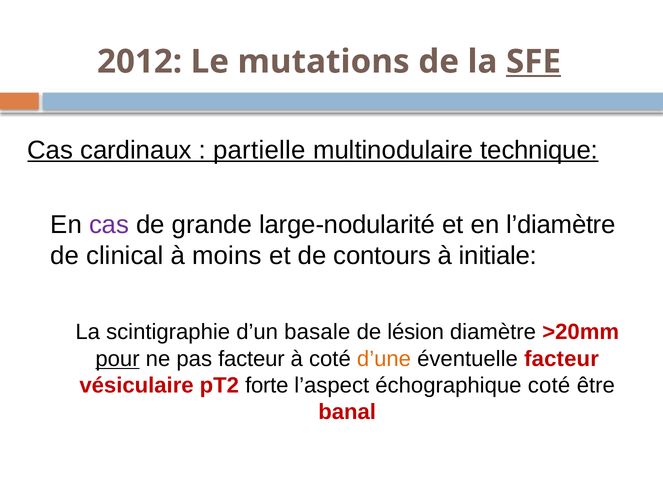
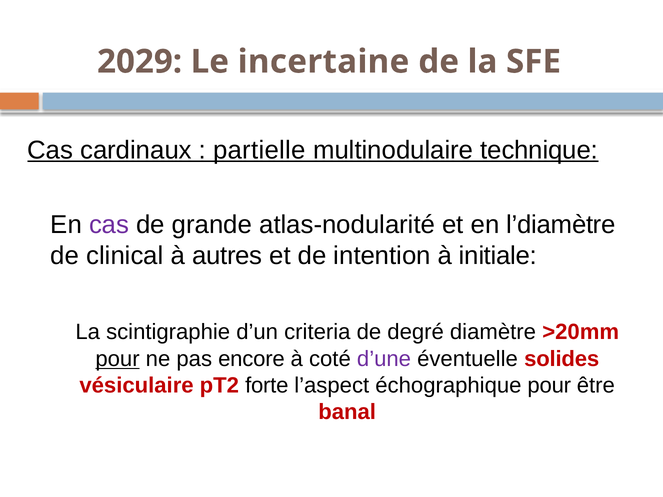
2012: 2012 -> 2029 (140, 62)
mutations: mutations -> incertaine (324, 62)
SFE underline: present -> none (533, 62)
large-nodularité: large-nodularité -> atlas-nodularité (347, 225)
moins: moins -> autres (227, 256)
contours: contours -> intention (382, 256)
basale: basale -> criteria (317, 332)
lésion: lésion -> degré (416, 332)
pas facteur: facteur -> encore (251, 359)
d’une colour: orange -> purple (384, 359)
éventuelle facteur: facteur -> solides (562, 359)
échographique coté: coté -> pour (549, 386)
